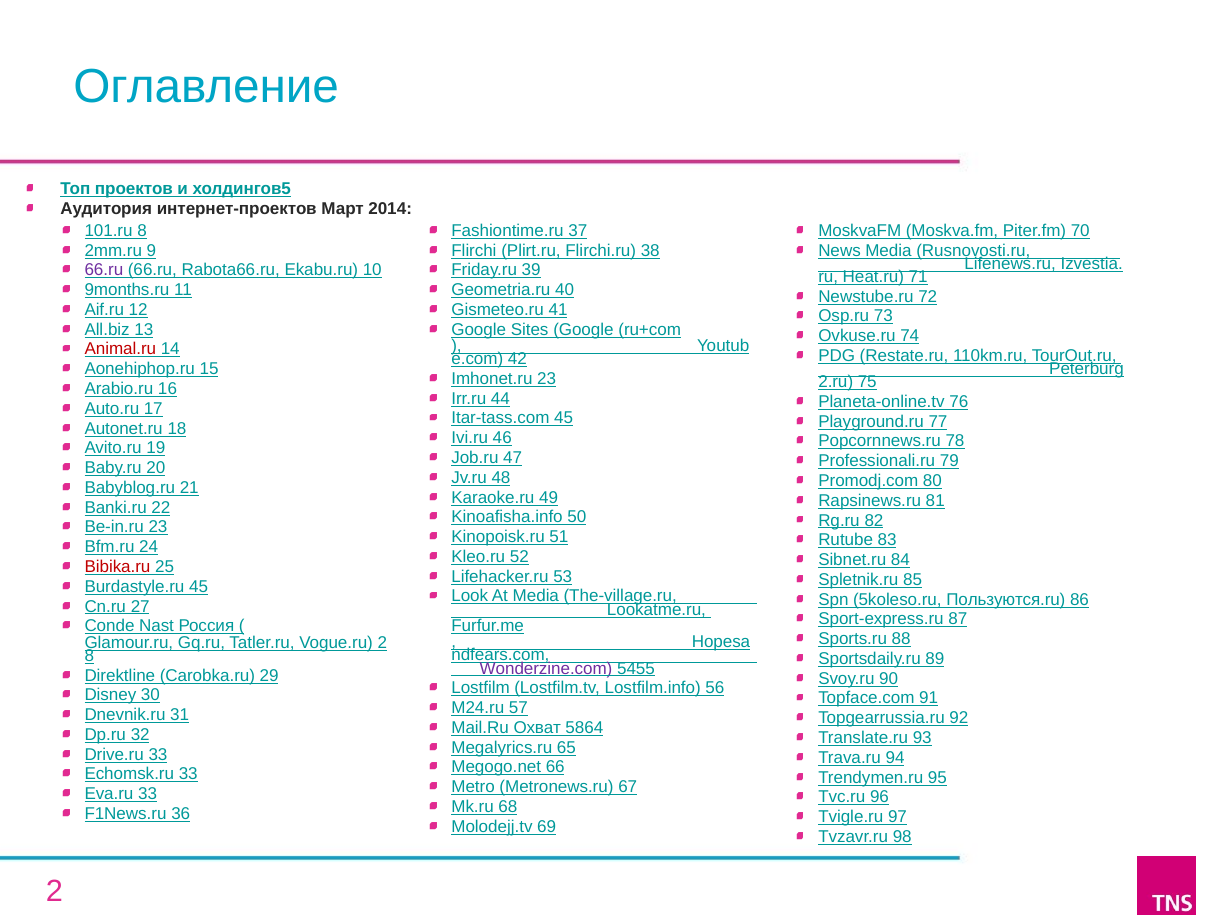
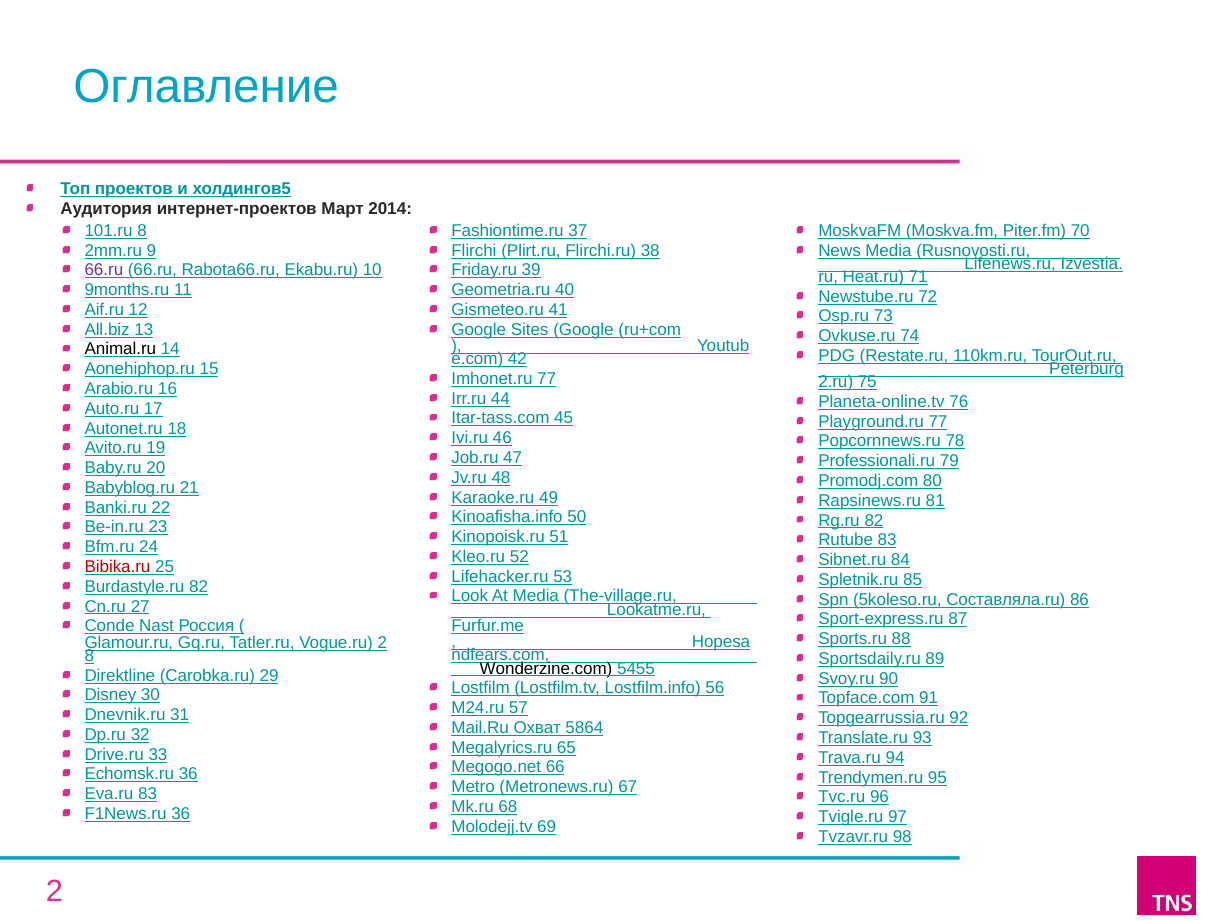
Animal.ru colour: red -> black (120, 349)
Imhonet.ru 23: 23 -> 77 (547, 379)
Burdastyle.ru 45: 45 -> 82 (199, 586)
Пользуются.ru: Пользуются.ru -> Составляла.ru (1006, 599)
Wonderzine.com colour: purple -> black (546, 668)
Echomsk.ru 33: 33 -> 36 (188, 774)
Eva.ru 33: 33 -> 83 (148, 793)
